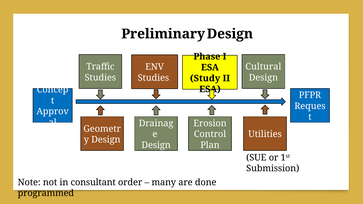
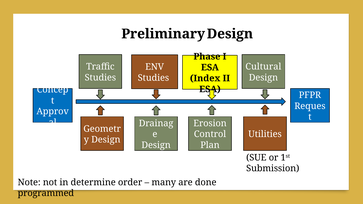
Study: Study -> Index (205, 78)
consultant: consultant -> determine (93, 182)
